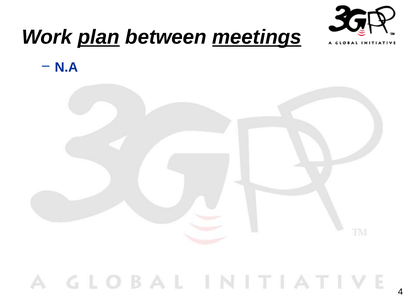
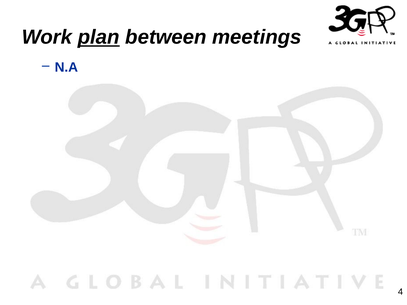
meetings underline: present -> none (257, 37)
